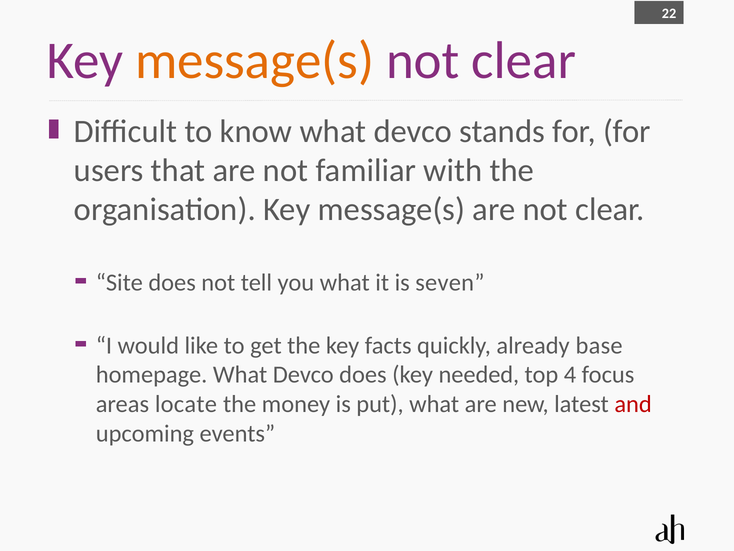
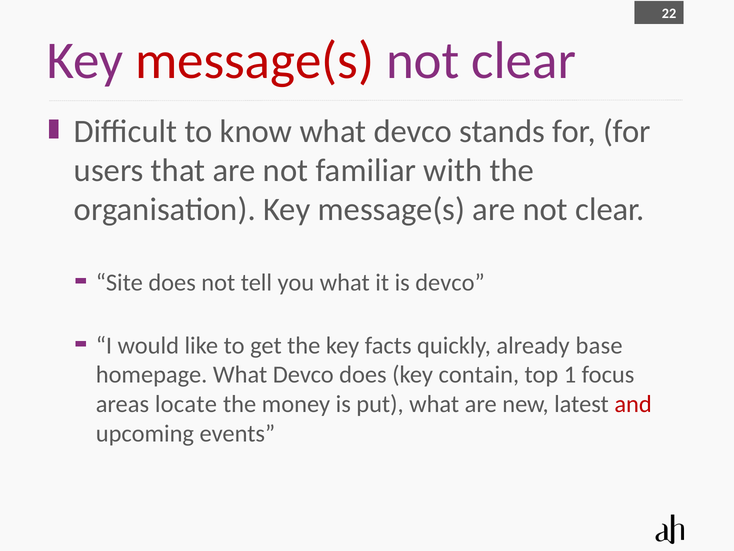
message(s colour: orange -> red (255, 61)
is seven: seven -> devco (450, 282)
needed: needed -> contain (479, 374)
4: 4 -> 1 (570, 374)
